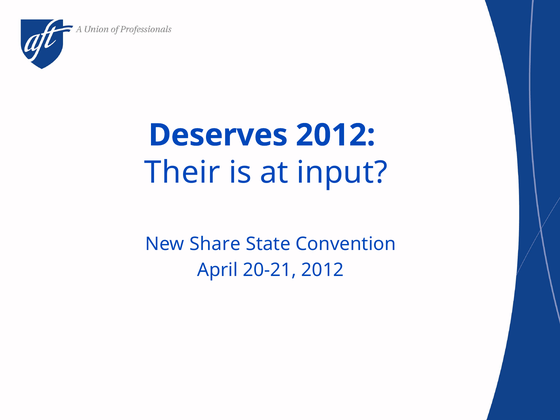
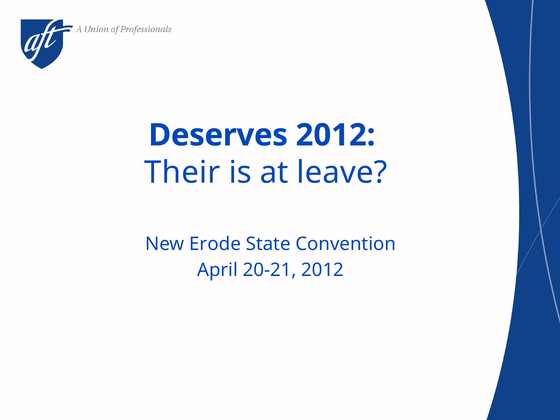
input: input -> leave (342, 173)
Share: Share -> Erode (215, 244)
